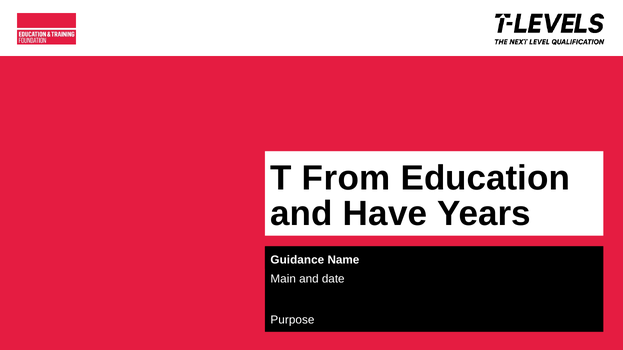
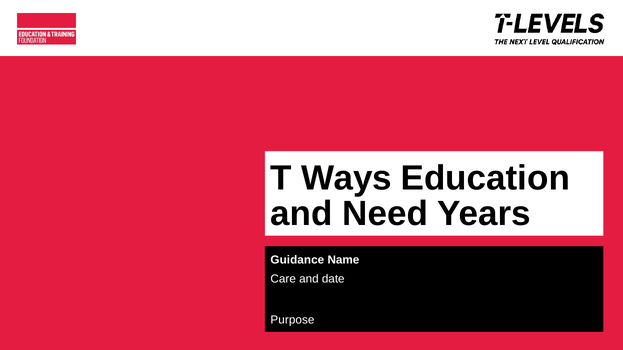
From: From -> Ways (346, 179)
Have: Have -> Need (385, 214)
Main: Main -> Care (283, 279)
